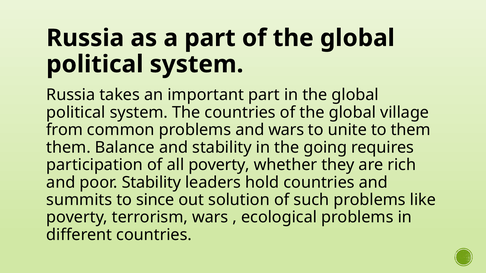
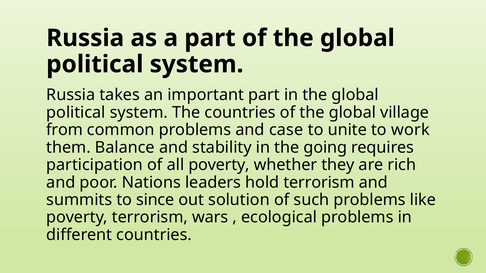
and wars: wars -> case (286, 130)
to them: them -> work (411, 130)
poor Stability: Stability -> Nations (151, 183)
hold countries: countries -> terrorism (319, 183)
